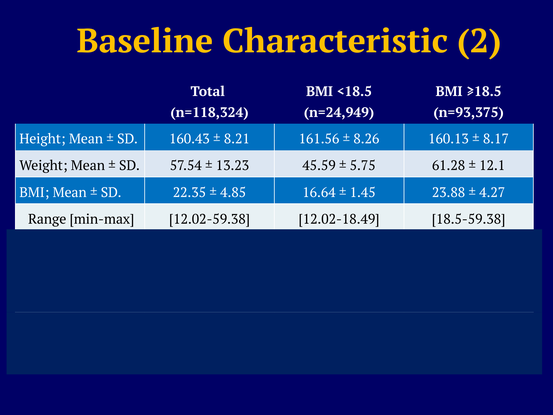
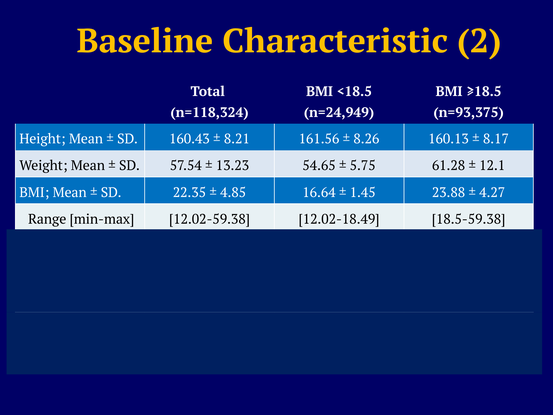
45.59: 45.59 -> 54.65 (319, 166)
